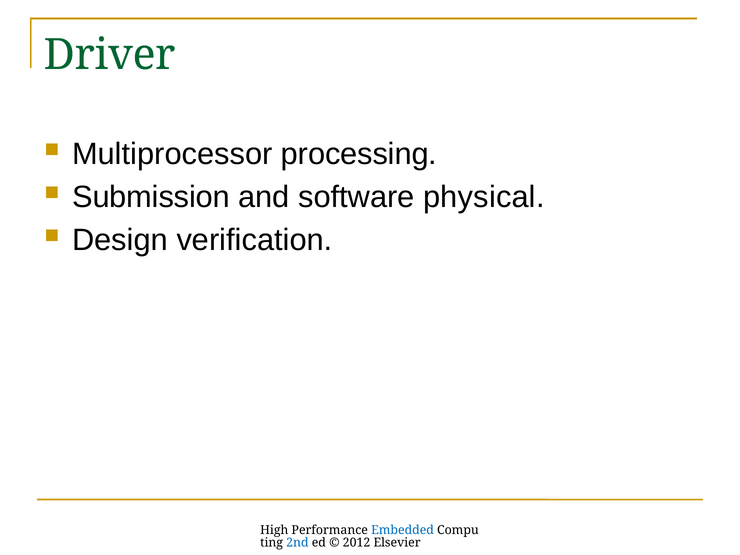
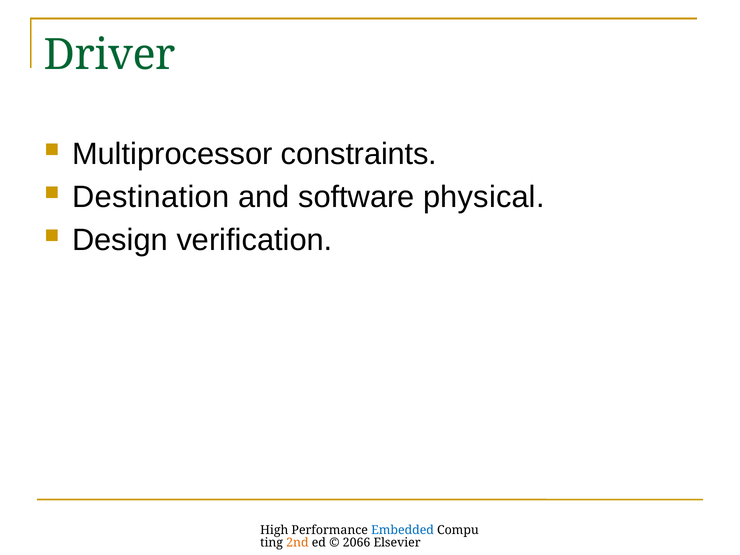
processing: processing -> constraints (359, 154)
Submission: Submission -> Destination (151, 197)
2nd colour: blue -> orange (297, 543)
2012: 2012 -> 2066 (357, 543)
